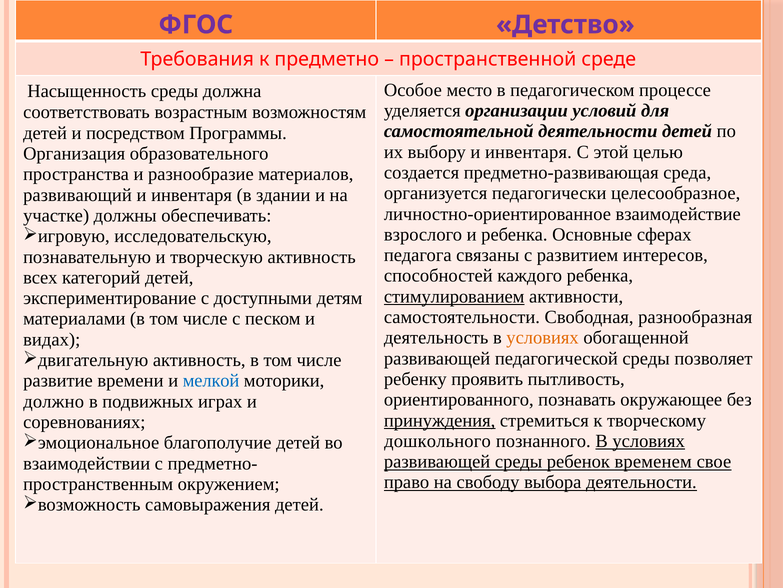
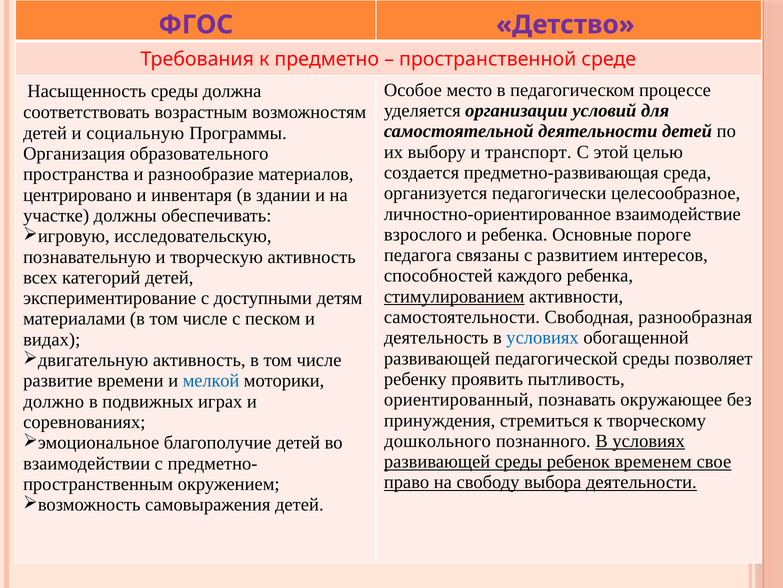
посредством: посредством -> социальную (135, 133)
выбору и инвентаря: инвентаря -> транспорт (528, 152)
развивающий: развивающий -> центрировано (78, 195)
сферах: сферах -> пороге (664, 234)
условиях colour: orange -> blue (543, 337)
ориентированного: ориентированного -> ориентированный (459, 399)
принуждения underline: present -> none (440, 420)
